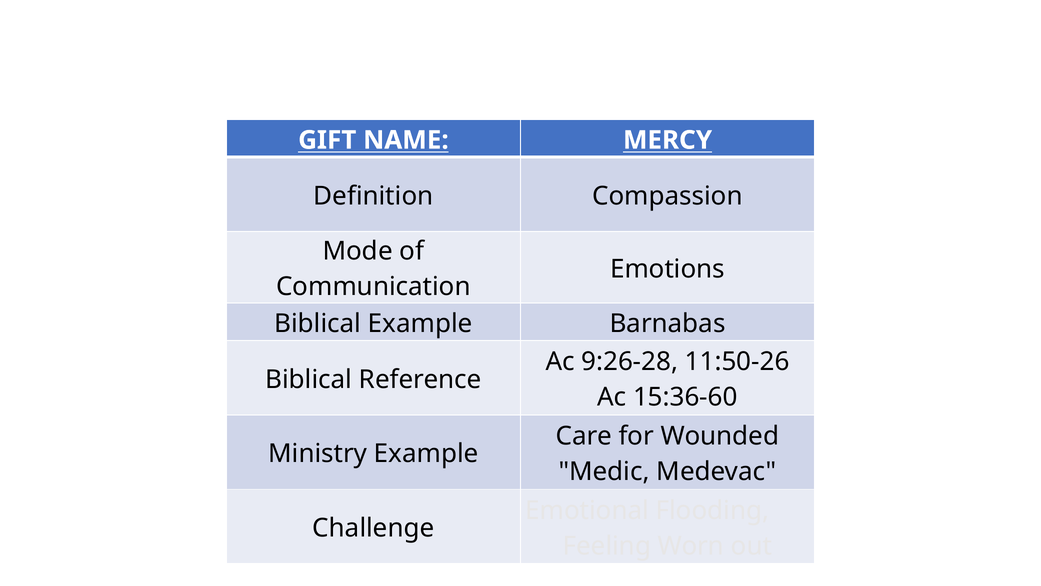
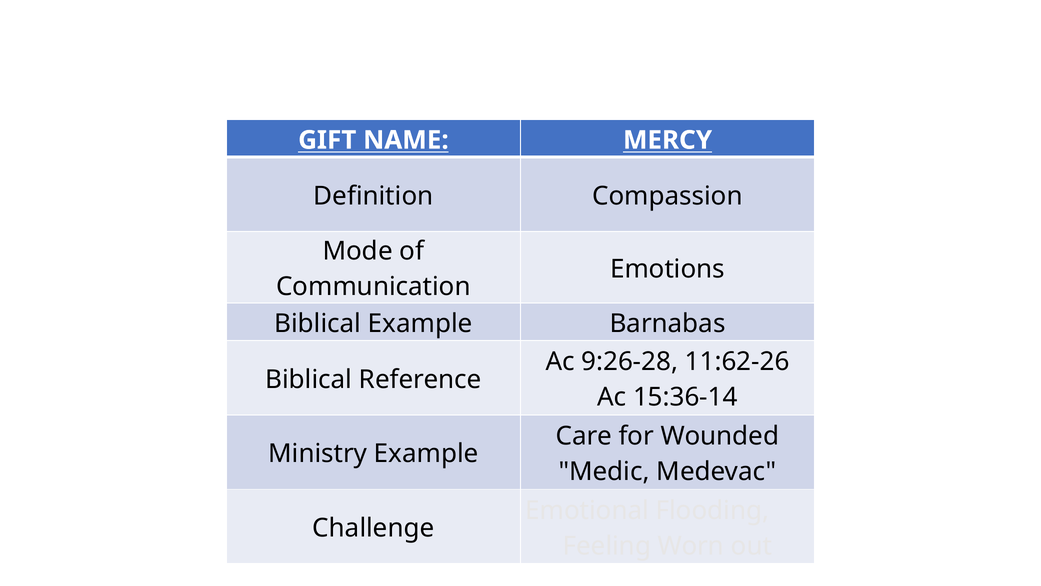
11:50-26: 11:50-26 -> 11:62-26 (737, 361)
15:36-60: 15:36-60 -> 15:36-14 (685, 397)
